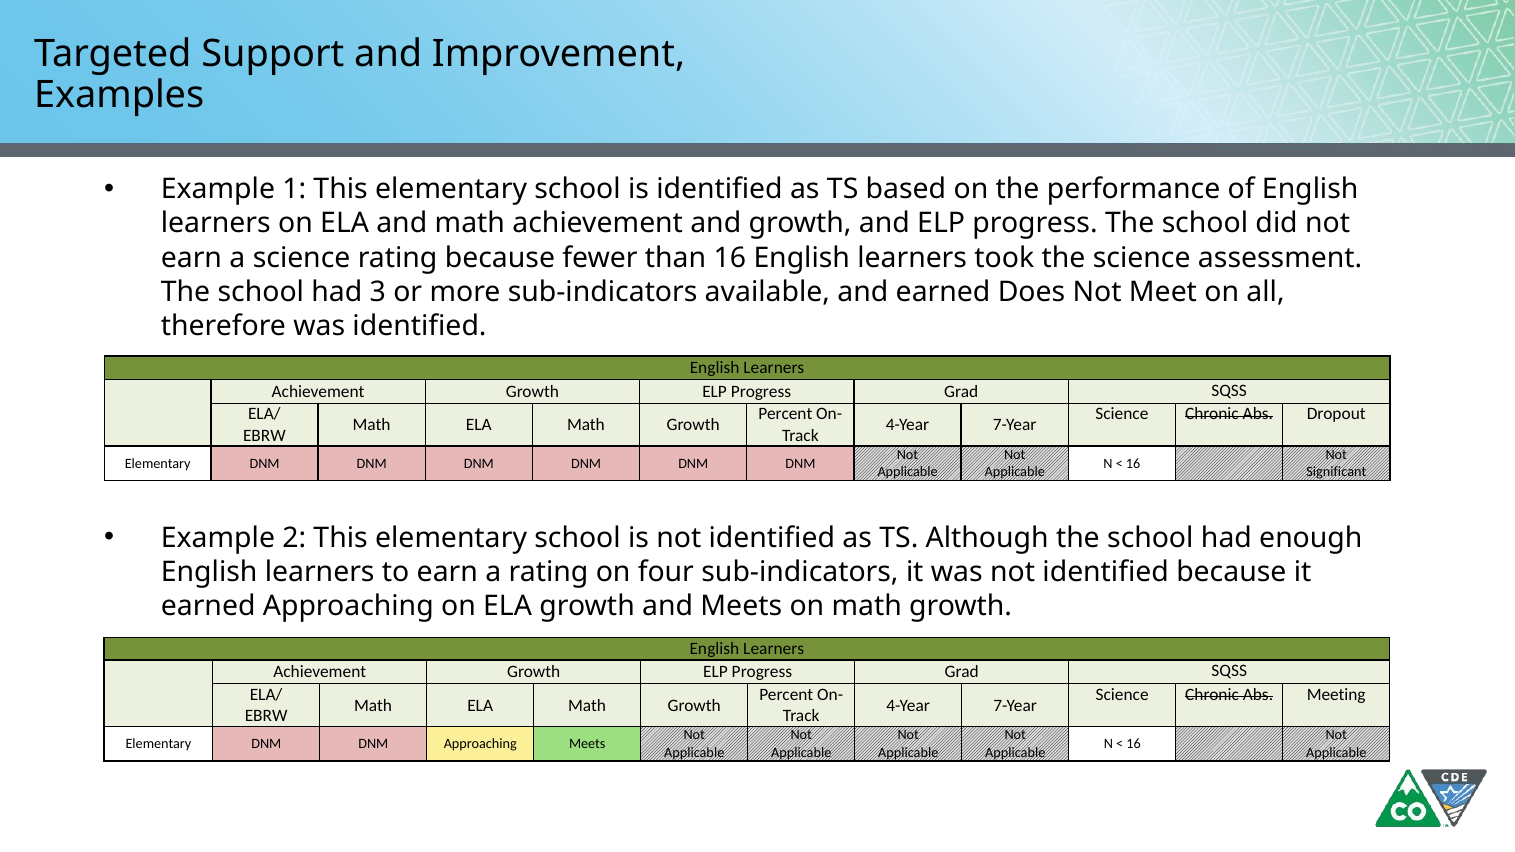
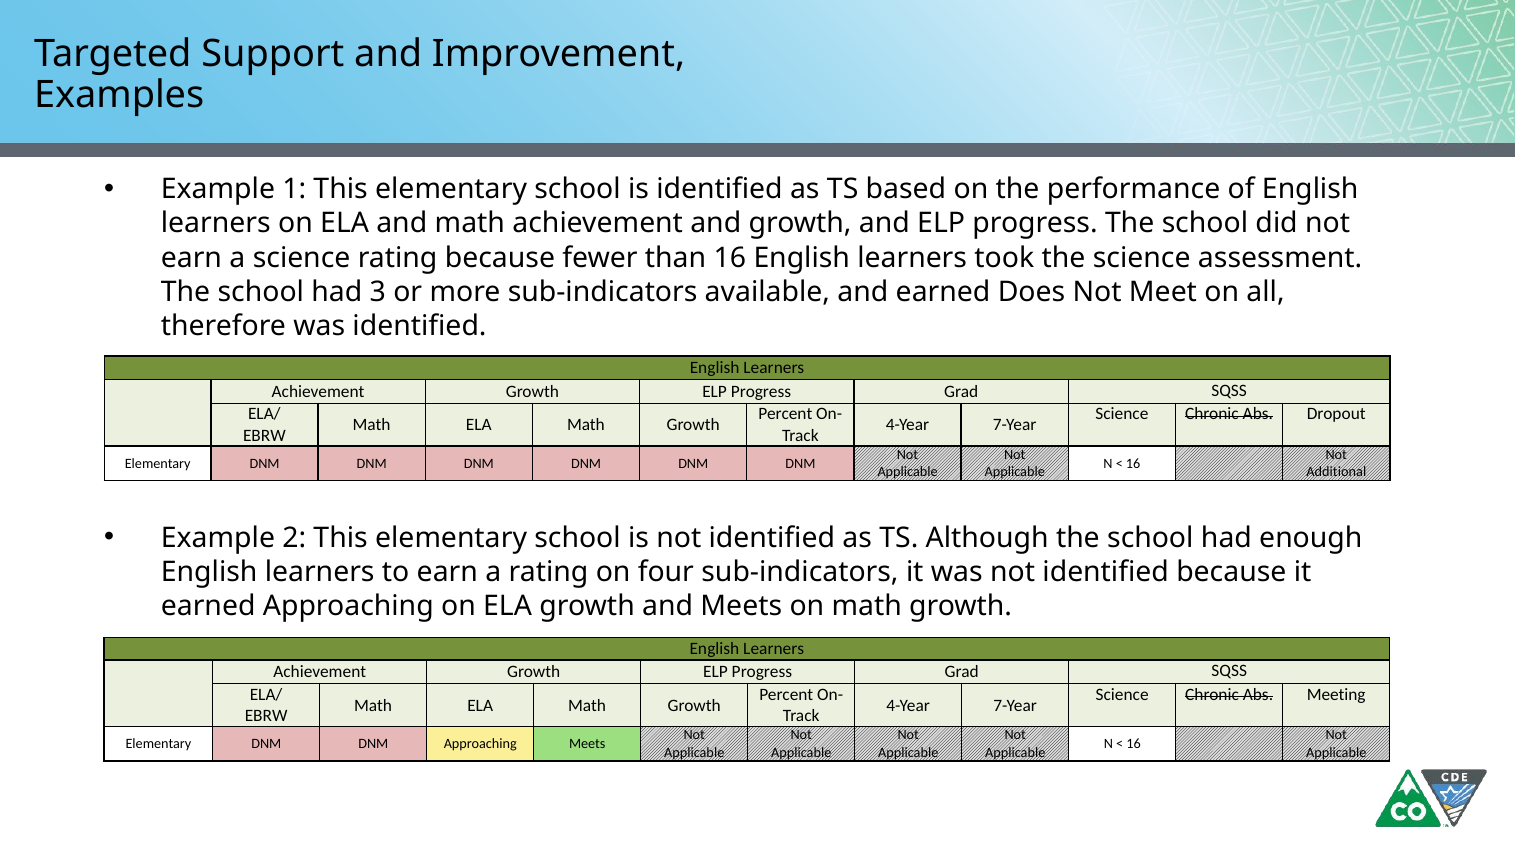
Significant: Significant -> Additional (1336, 472)
